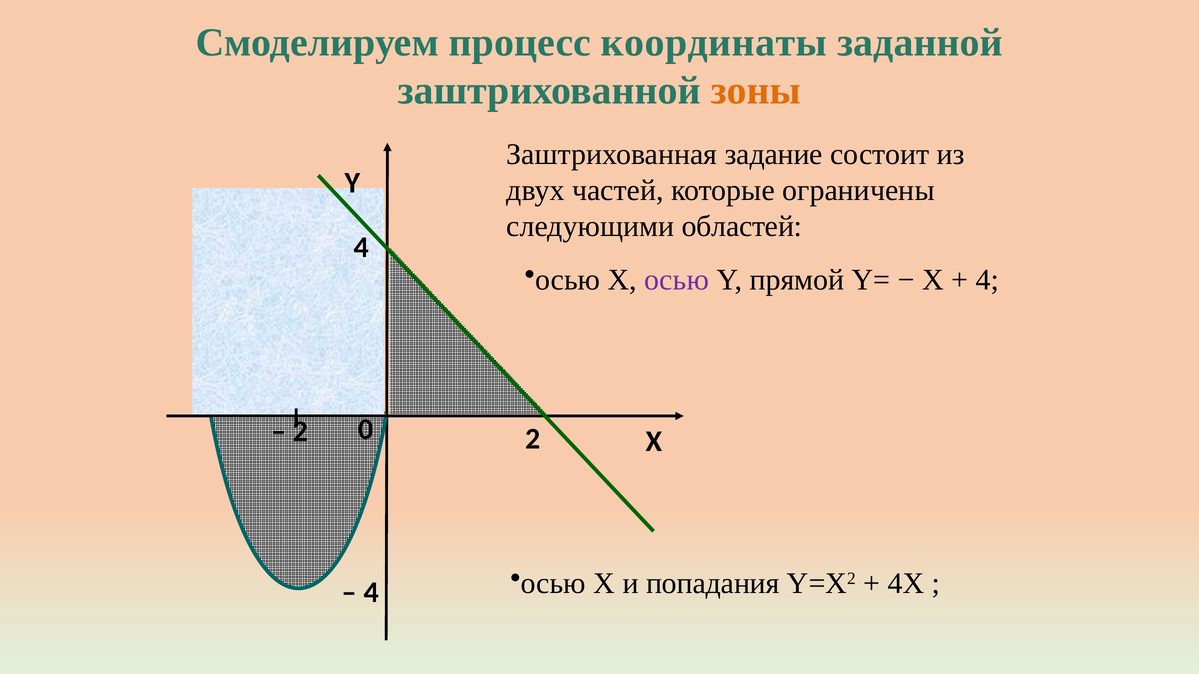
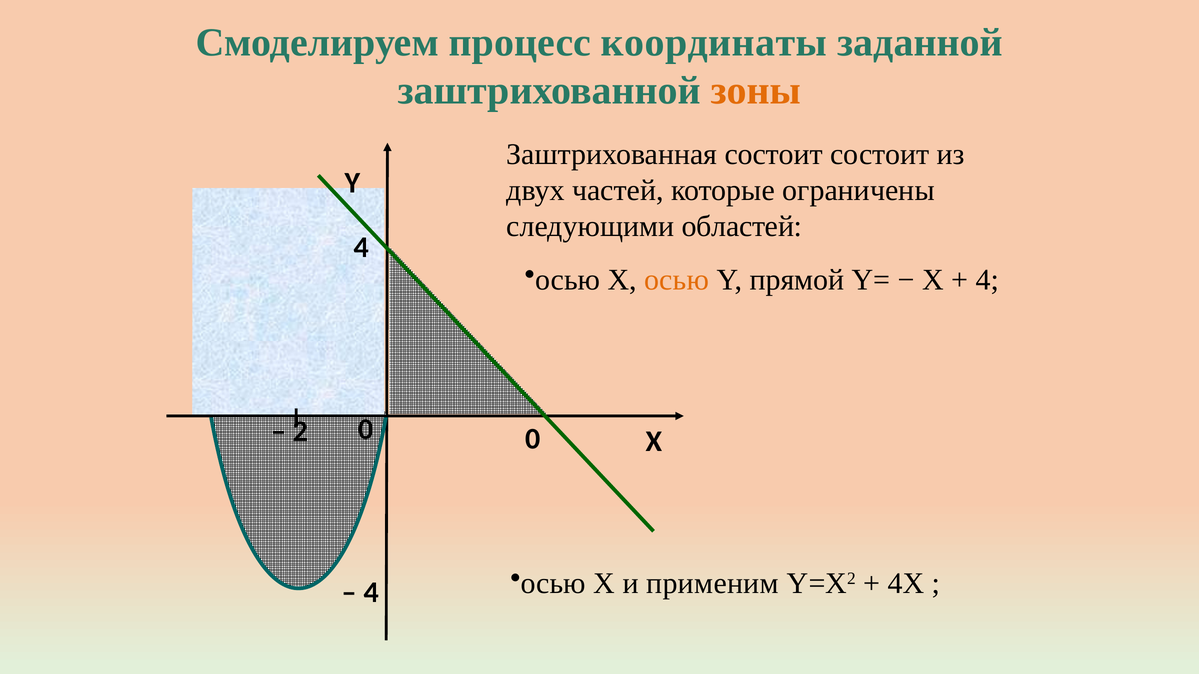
Заштрихованная задание: задание -> состоит (774, 155)
осью colour: purple -> orange (677, 280)
2 2: 2 -> 0 (533, 439)
попадания: попадания -> применим (713, 584)
